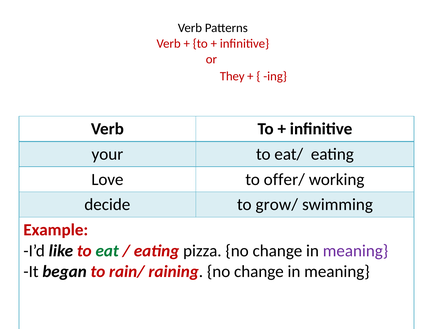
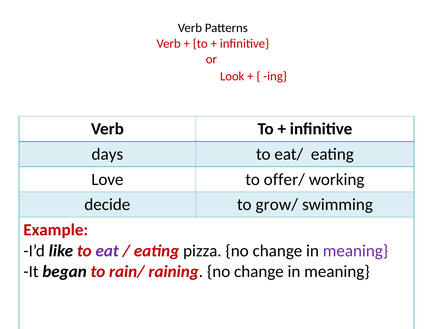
They: They -> Look (232, 76)
your: your -> days (107, 154)
eat colour: green -> purple (107, 251)
